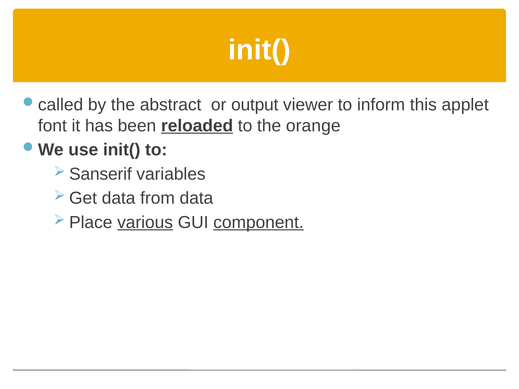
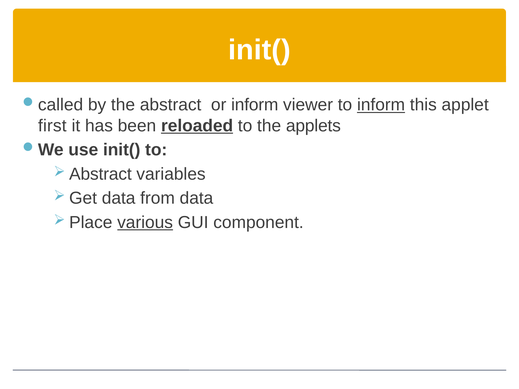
or output: output -> inform (255, 105)
inform underline: none -> present (381, 105)
font: font -> first (52, 126)
orange: orange -> applets (313, 126)
Sanserif: Sanserif -> Abstract (100, 174)
component underline: present -> none (259, 223)
